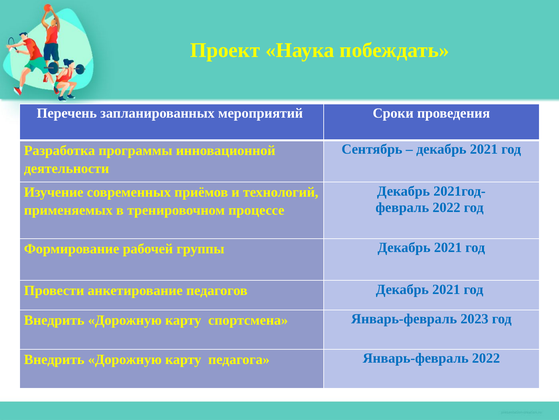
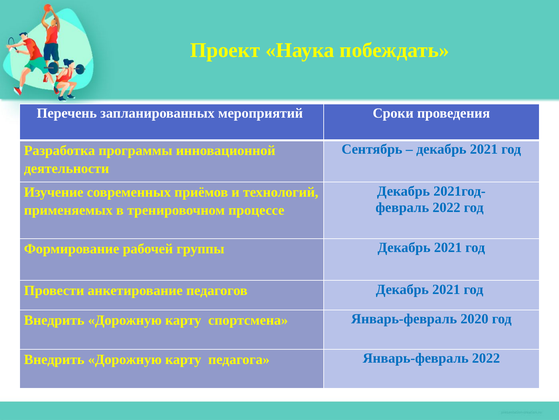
2023: 2023 -> 2020 (474, 318)
